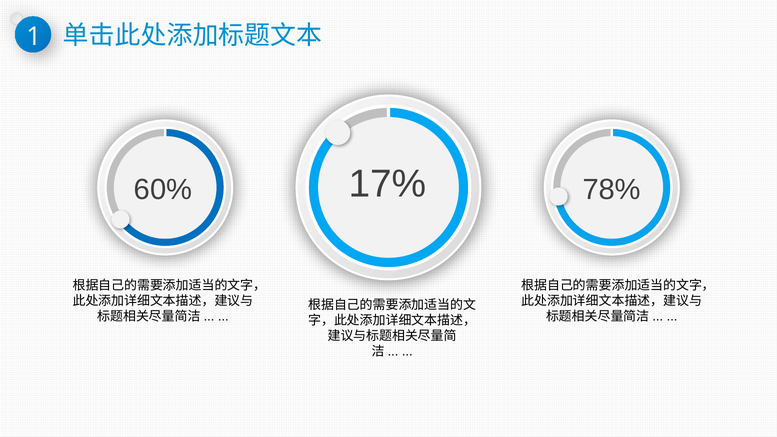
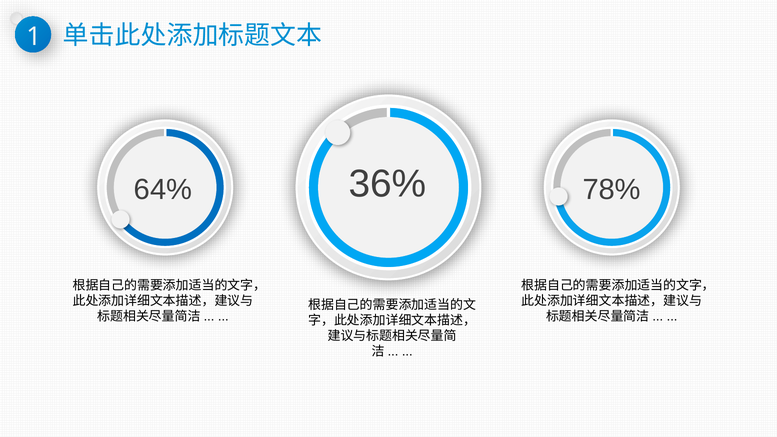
17%: 17% -> 36% (387, 184)
60%: 60% -> 64% (163, 190)
